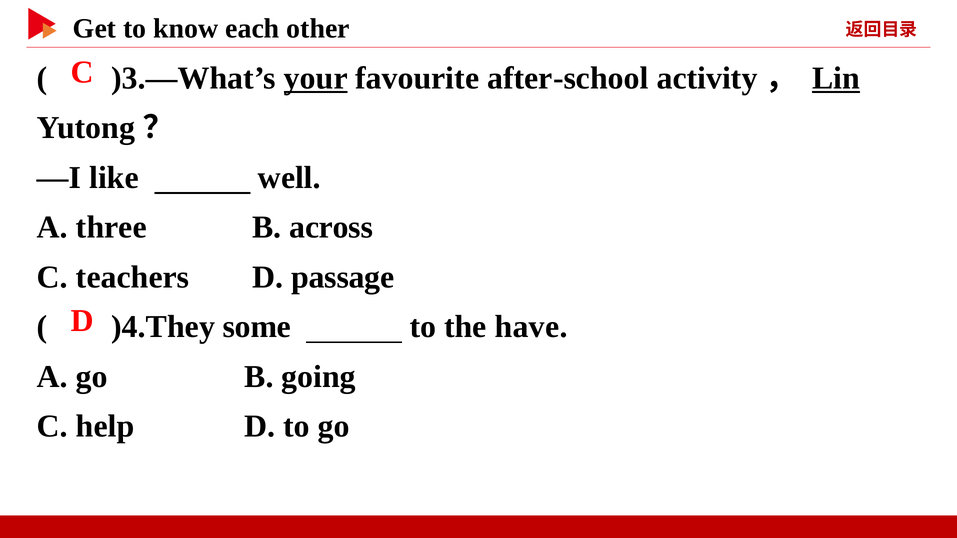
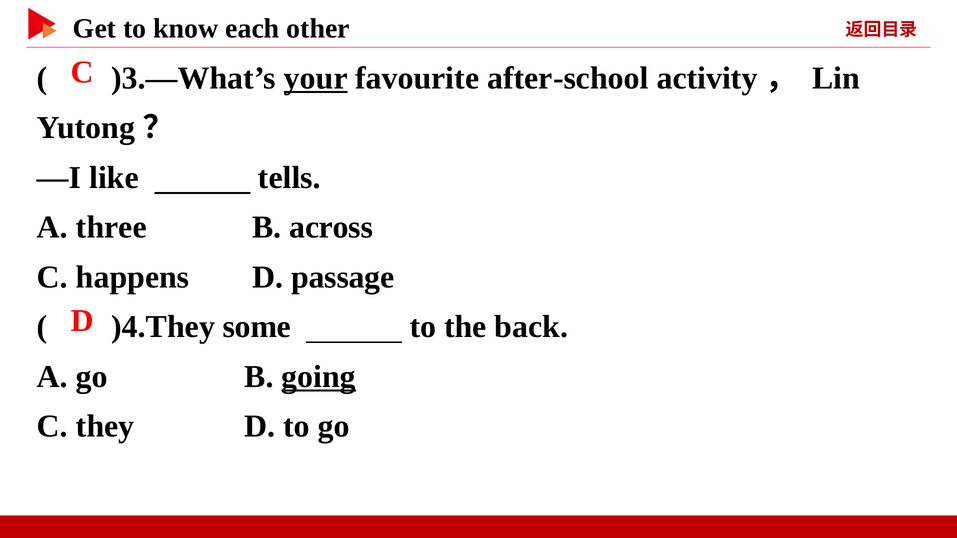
Lin underline: present -> none (836, 78)
well: well -> tells (289, 178)
teachers: teachers -> happens (133, 277)
have: have -> back (531, 327)
going underline: none -> present (319, 377)
help: help -> they (105, 427)
